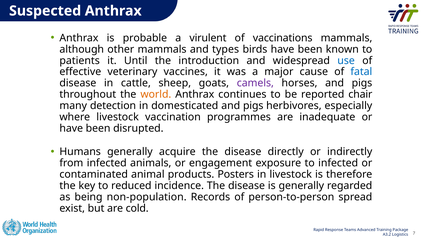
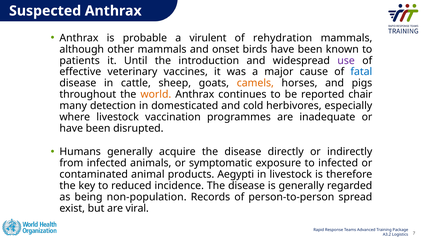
vaccinations: vaccinations -> rehydration (283, 38)
types: types -> onset (226, 49)
use colour: blue -> purple (346, 61)
camels colour: purple -> orange (255, 83)
domesticated and pigs: pigs -> cold (253, 106)
engagement: engagement -> symptomatic (221, 163)
Posters: Posters -> Aegypti (236, 174)
cold: cold -> viral (137, 208)
